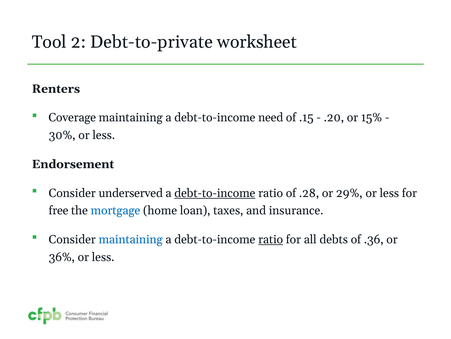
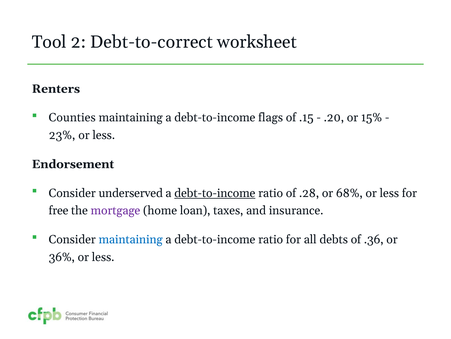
Debt-to-private: Debt-to-private -> Debt-to-correct (152, 42)
Coverage: Coverage -> Counties (72, 117)
need: need -> flags (271, 117)
30%: 30% -> 23% (62, 135)
29%: 29% -> 68% (349, 193)
mortgage colour: blue -> purple (115, 210)
ratio underline: present -> none (271, 239)
